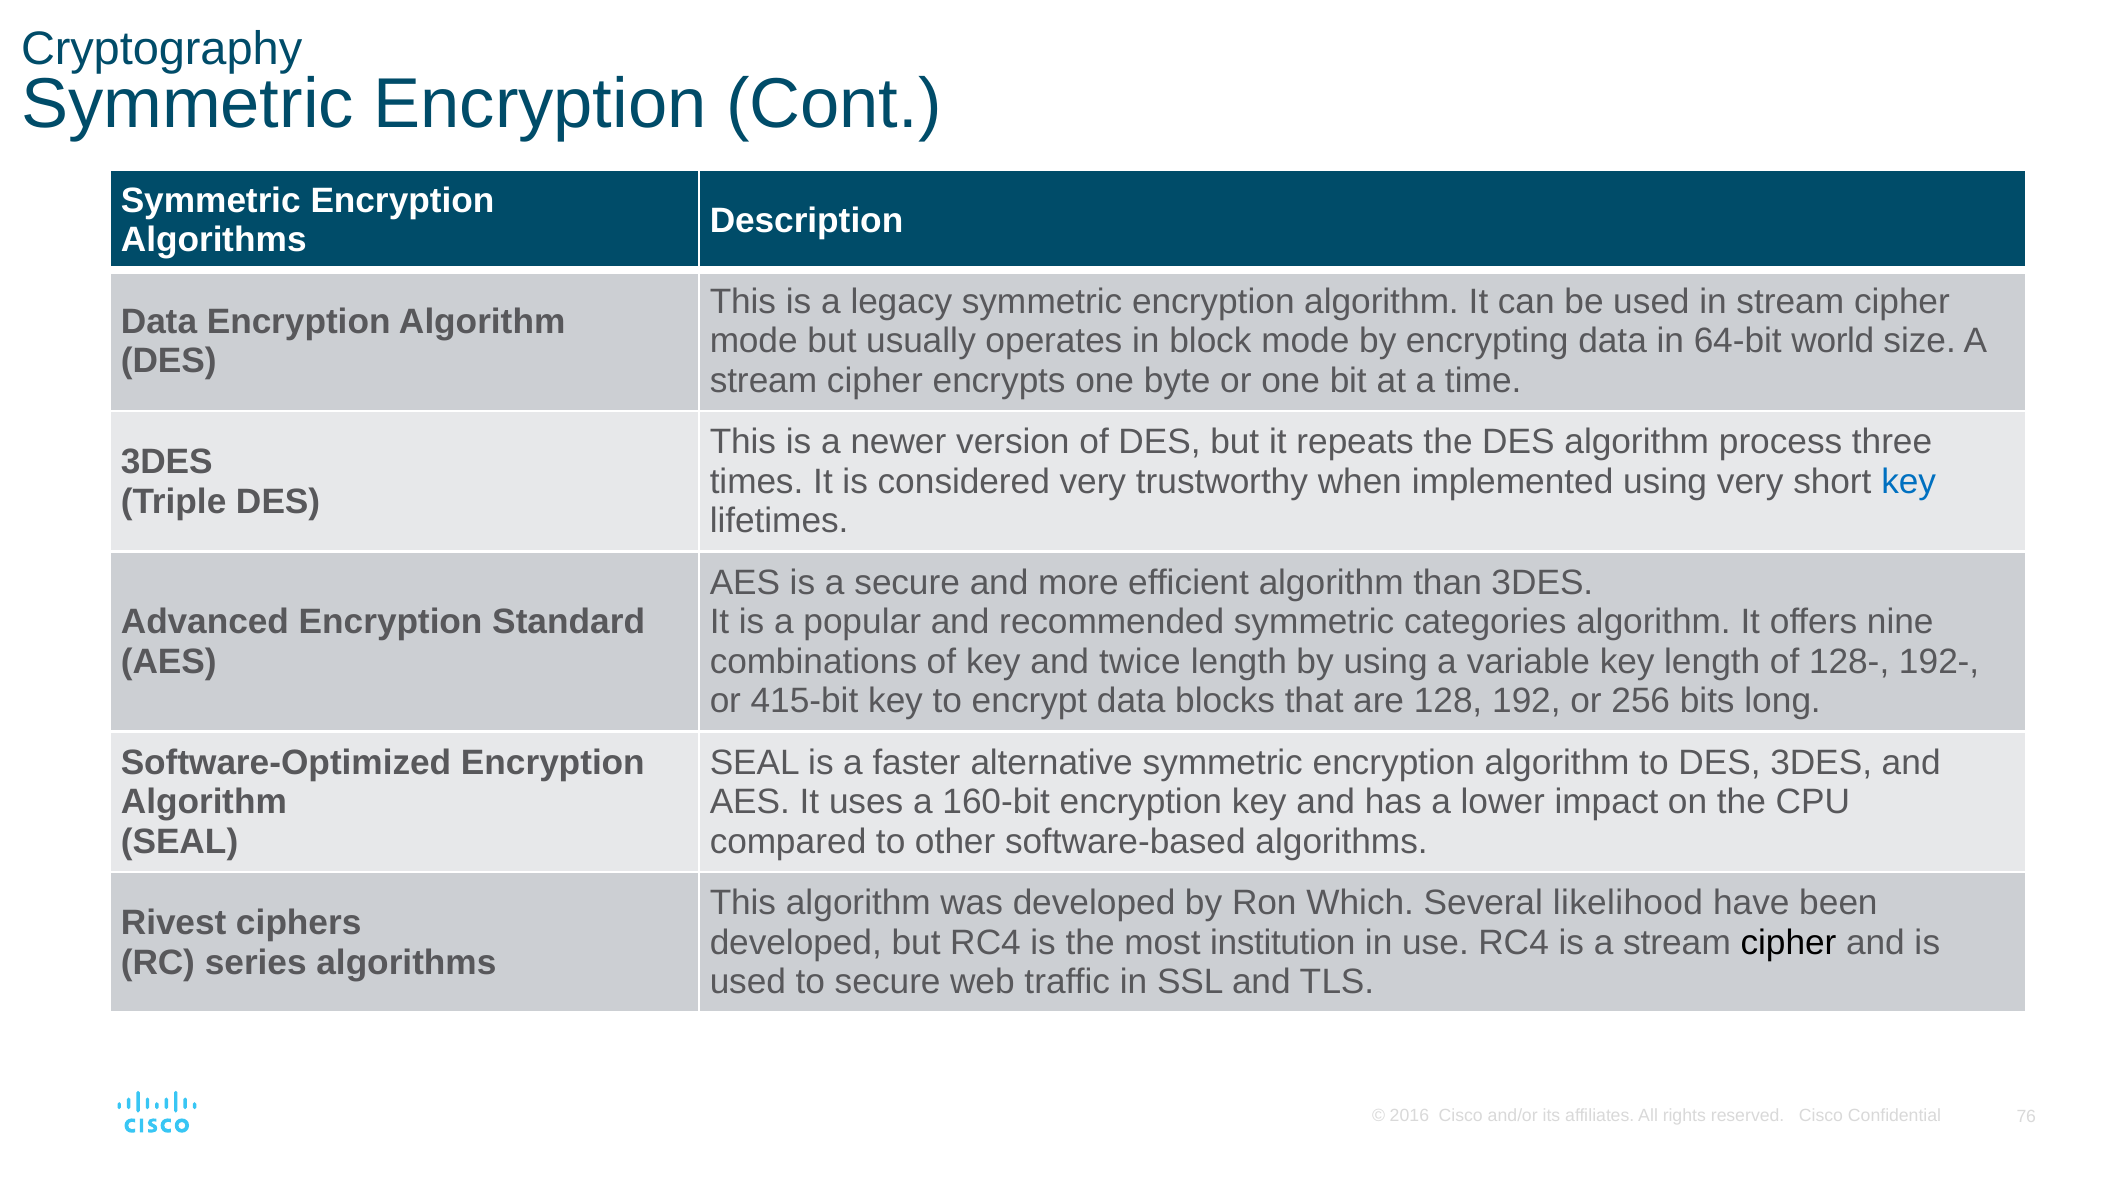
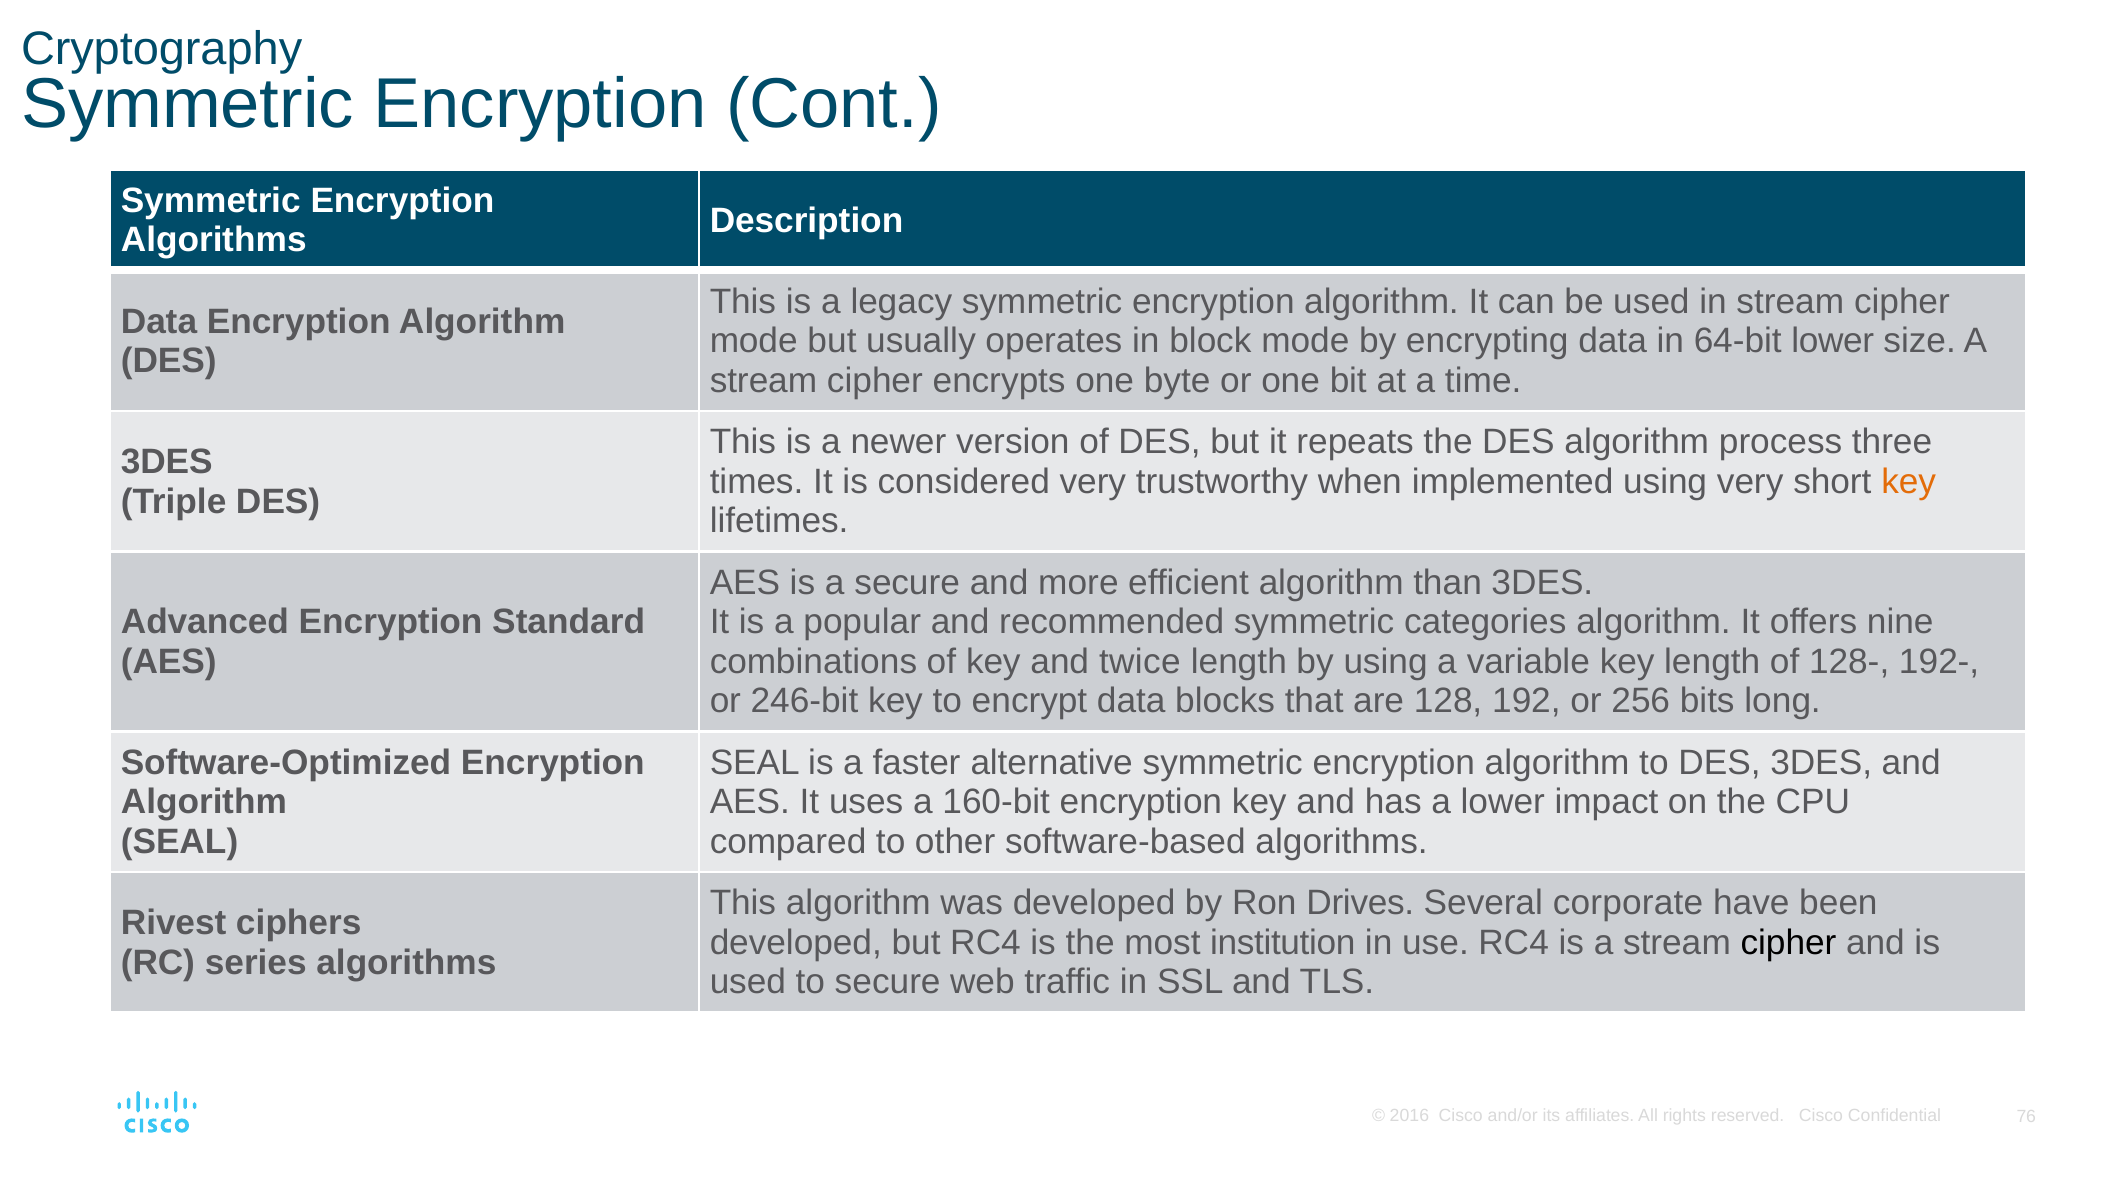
64-bit world: world -> lower (1833, 341)
key colour: blue -> orange (1909, 482)
415-bit: 415-bit -> 246-bit (804, 701)
Which: Which -> Drives (1360, 904)
likelihood: likelihood -> corporate (1628, 904)
